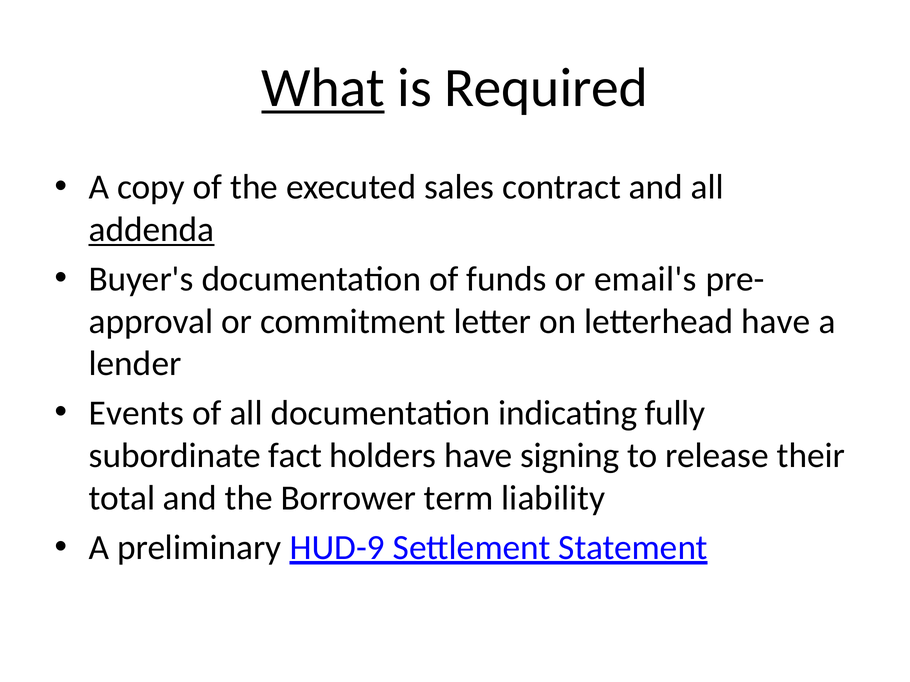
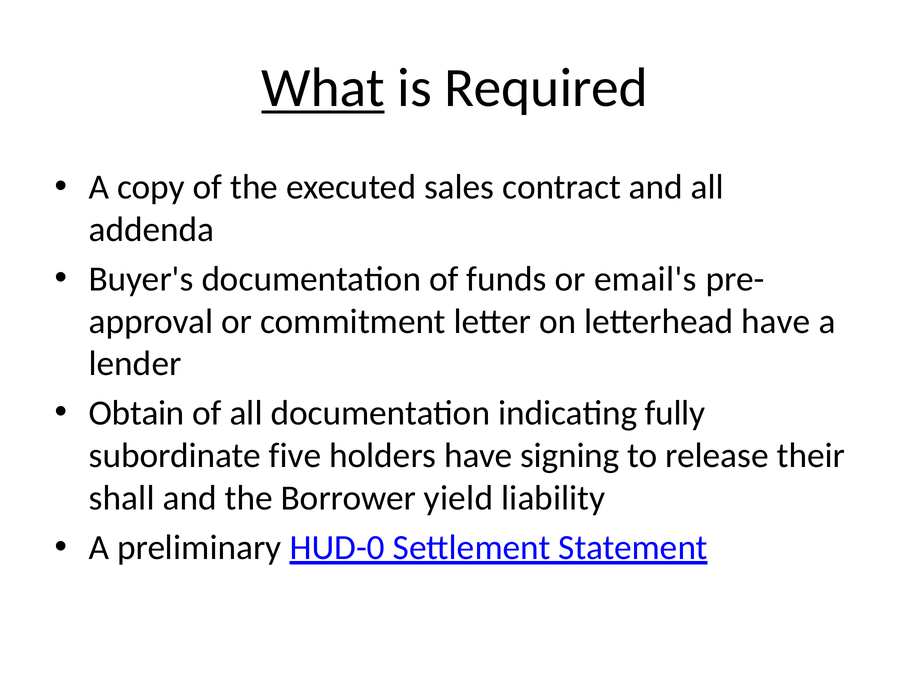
addenda underline: present -> none (152, 230)
Events: Events -> Obtain (137, 414)
fact: fact -> five (295, 456)
total: total -> shall (122, 498)
term: term -> yield (458, 498)
HUD-9: HUD-9 -> HUD-0 (337, 548)
